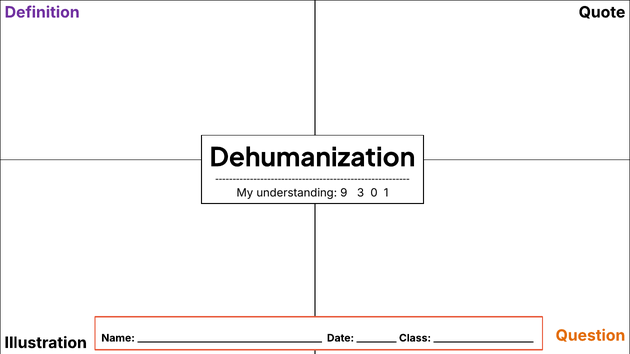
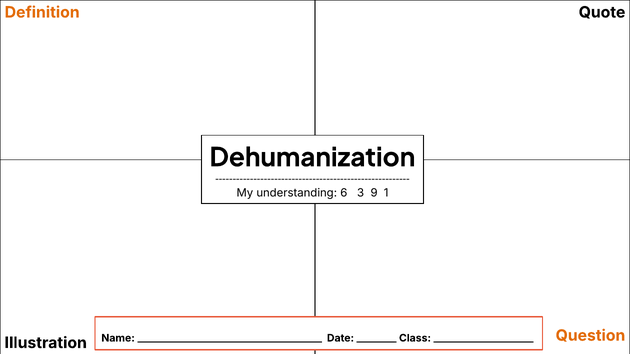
Definition colour: purple -> orange (42, 12)
9: 9 -> 6 (344, 193)
0: 0 -> 9 (374, 193)
